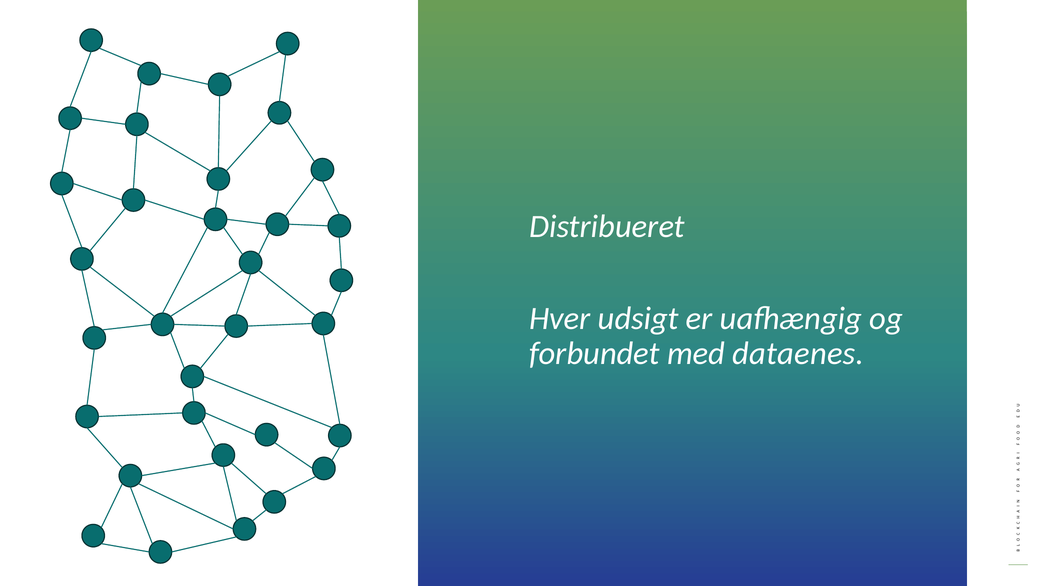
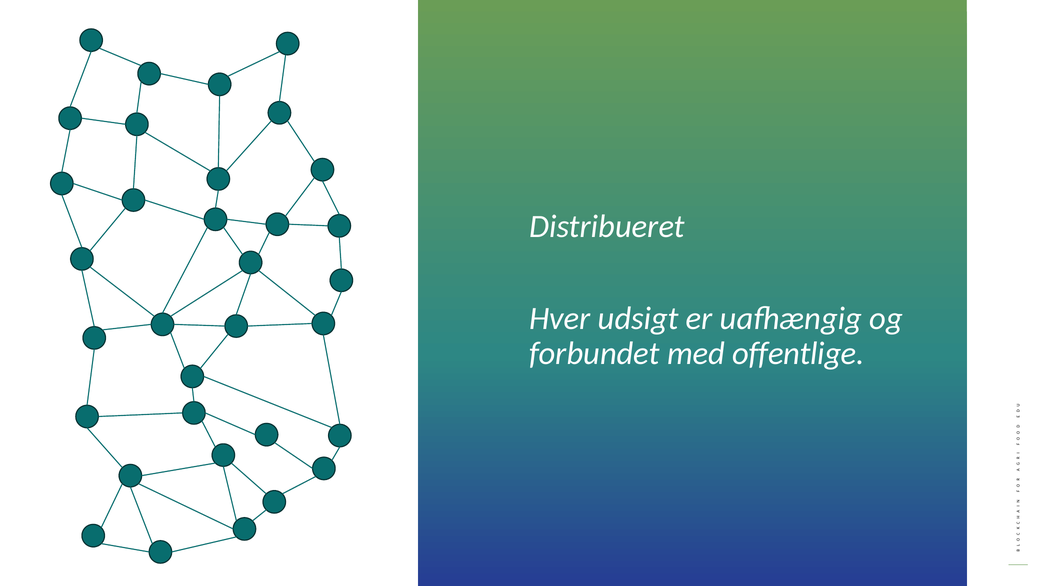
dataenes: dataenes -> offentlige (798, 354)
